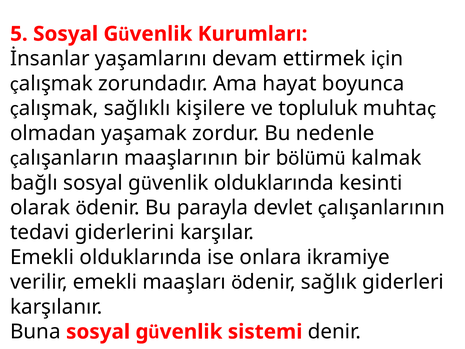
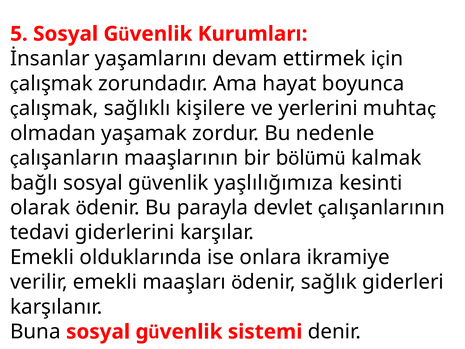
topluluk: topluluk -> yerlerini (318, 108)
olduklarında: olduklarında -> yaşlılığımıza (274, 183)
